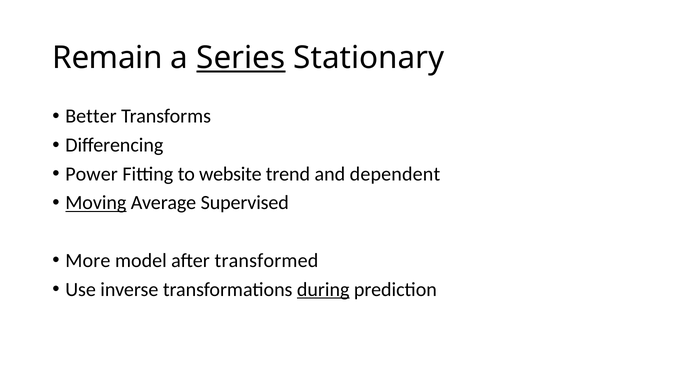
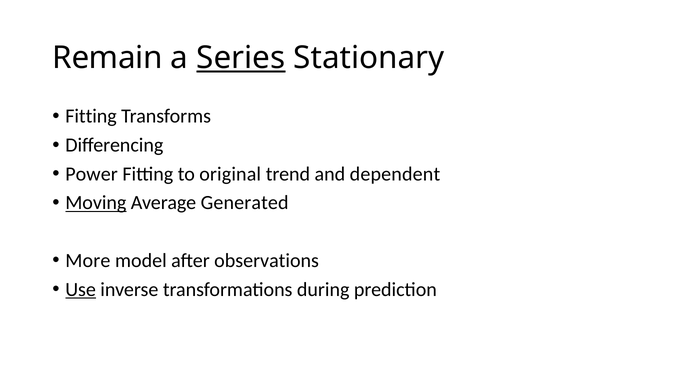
Better: Better -> Fitting (91, 116)
website: website -> original (230, 174)
Supervised: Supervised -> Generated (245, 203)
transformed: transformed -> observations (267, 260)
Use underline: none -> present (81, 289)
during underline: present -> none (323, 289)
